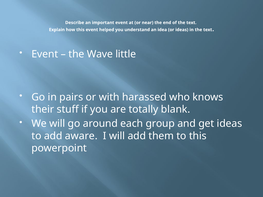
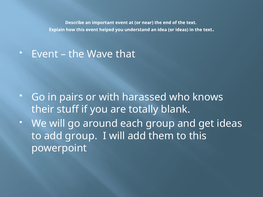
little: little -> that (126, 54)
add aware: aware -> group (81, 136)
